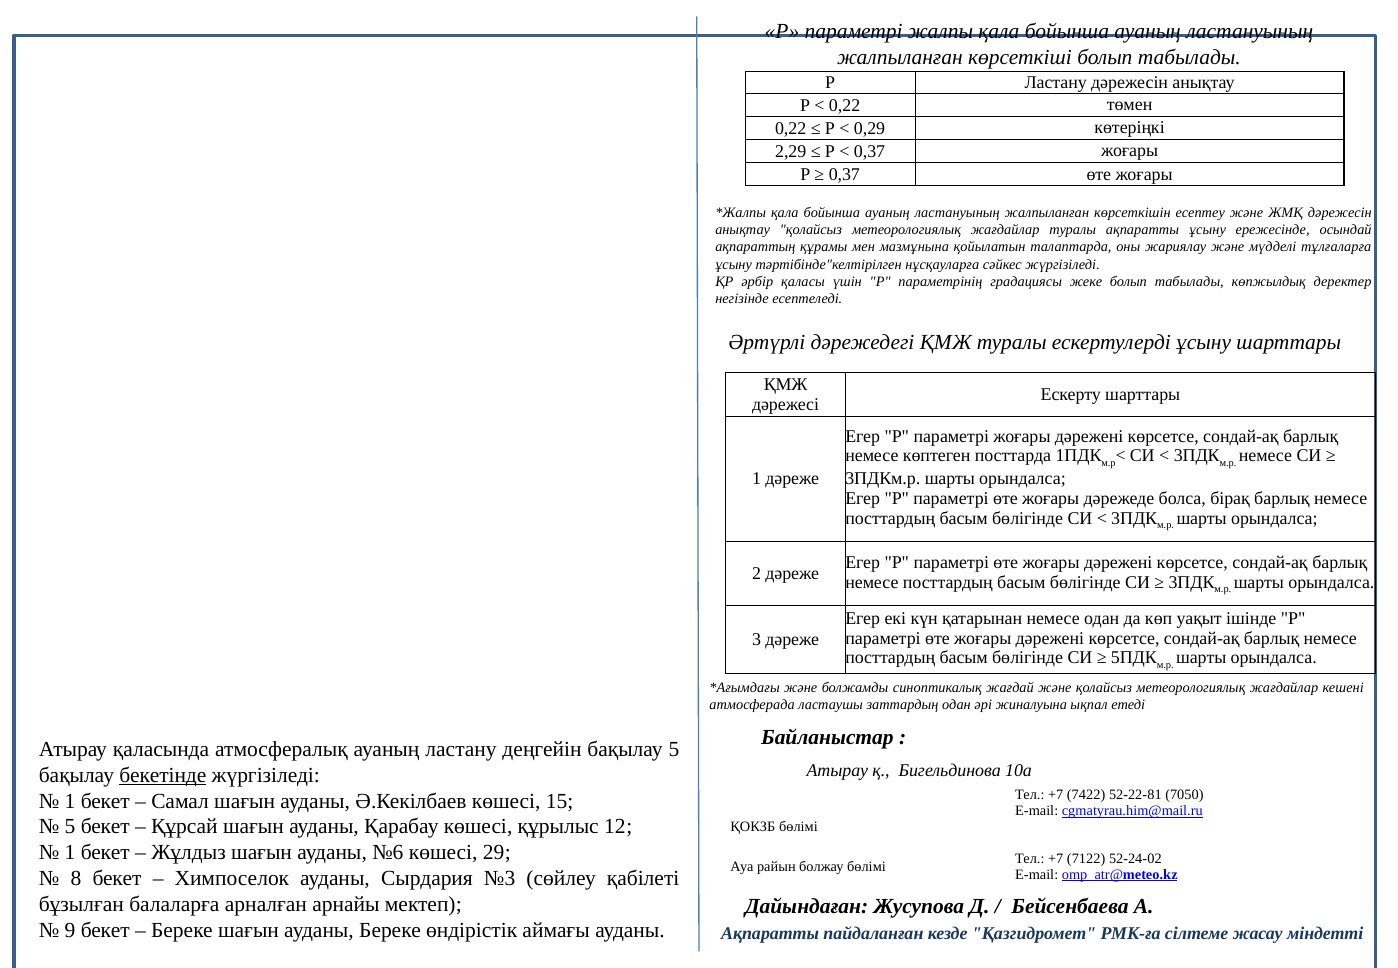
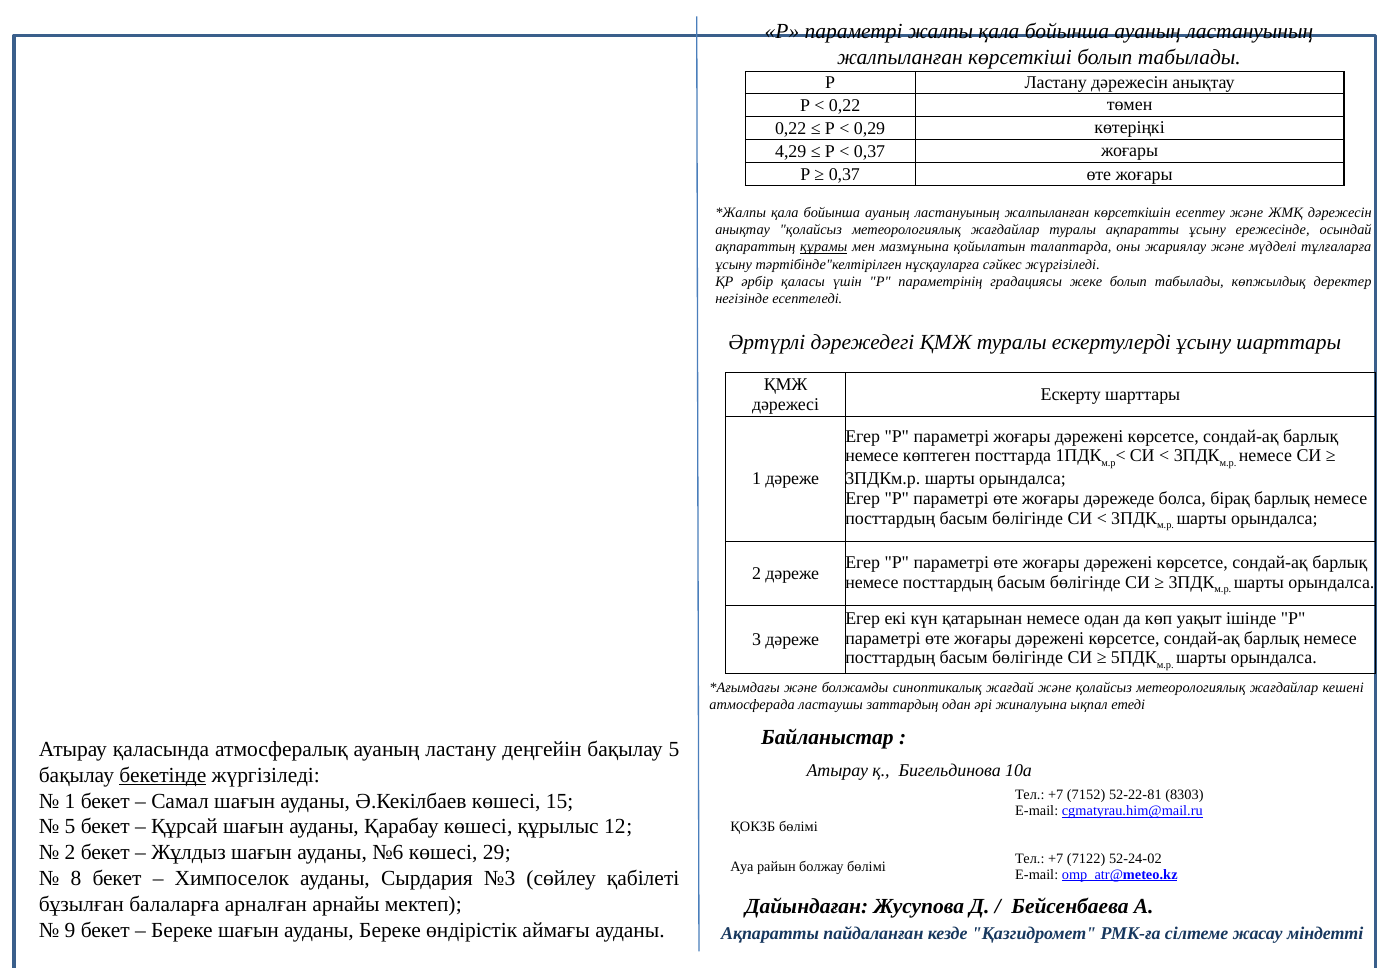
2,29: 2,29 -> 4,29 (791, 152)
құрамы underline: none -> present (824, 247)
7422: 7422 -> 7152 (1086, 795)
7050: 7050 -> 8303 (1184, 795)
1: 1 -> 2 (70, 852)
